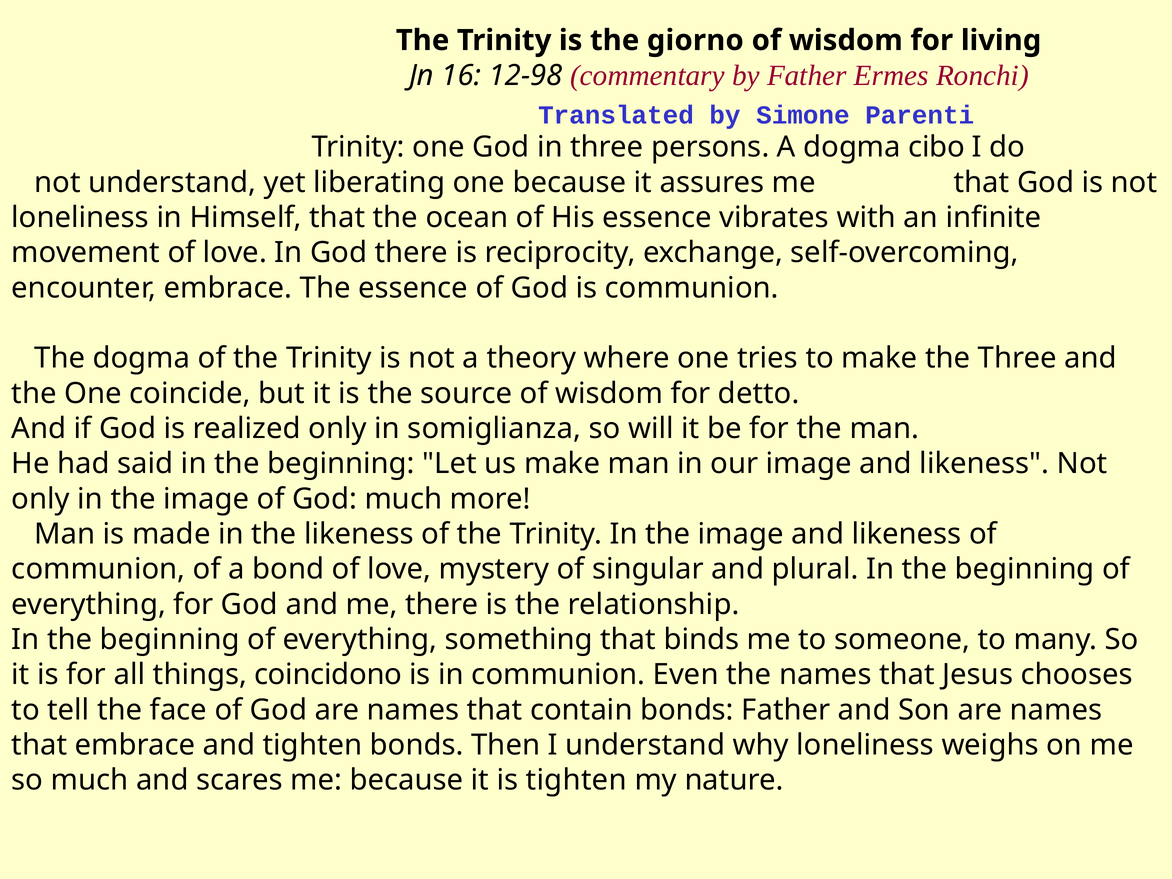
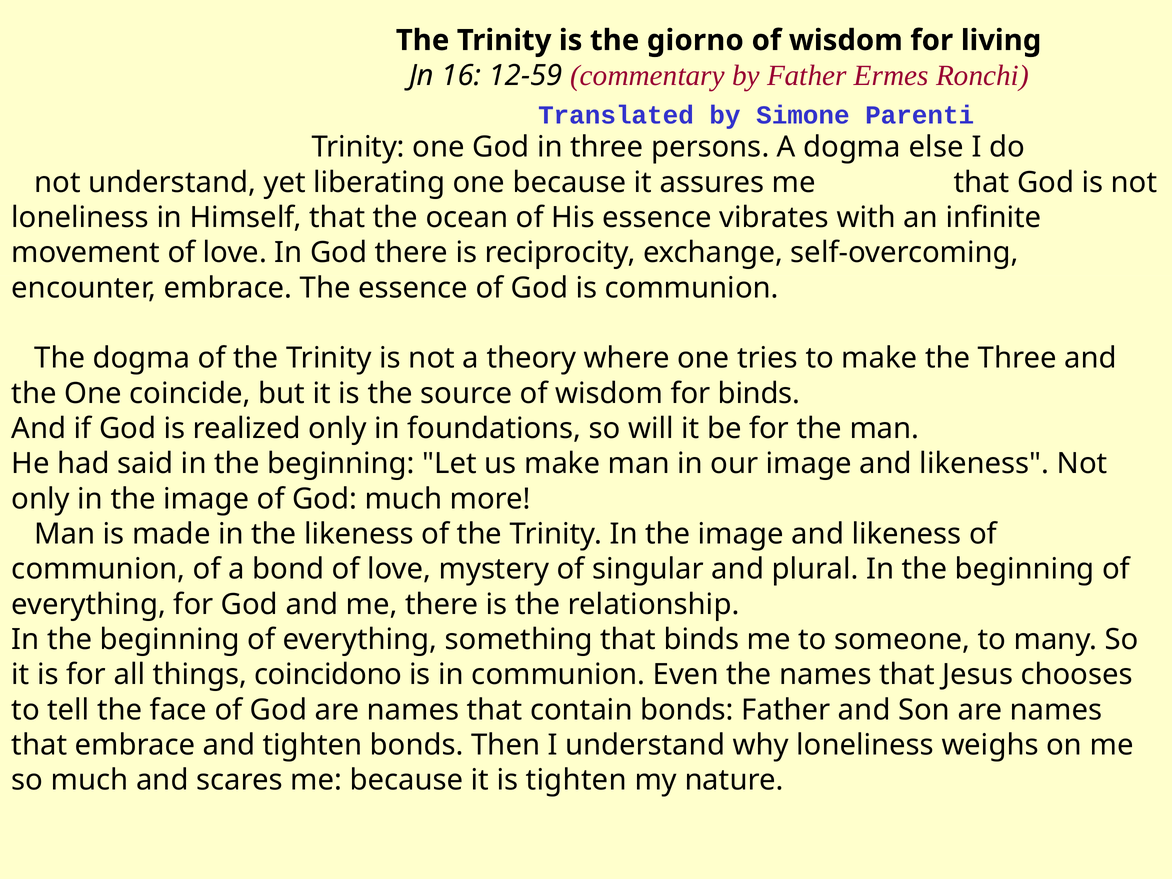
12-98: 12-98 -> 12-59 (526, 76)
cibo: cibo -> else (936, 147)
for detto: detto -> binds (759, 393)
somiglianza: somiglianza -> foundations (494, 429)
